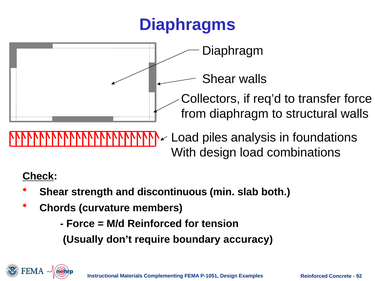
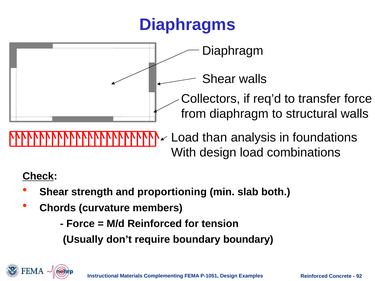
piles: piles -> than (215, 138)
discontinuous: discontinuous -> proportioning (172, 192)
boundary accuracy: accuracy -> boundary (248, 240)
